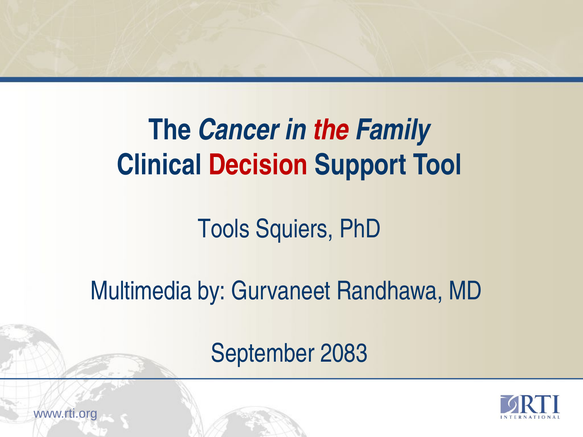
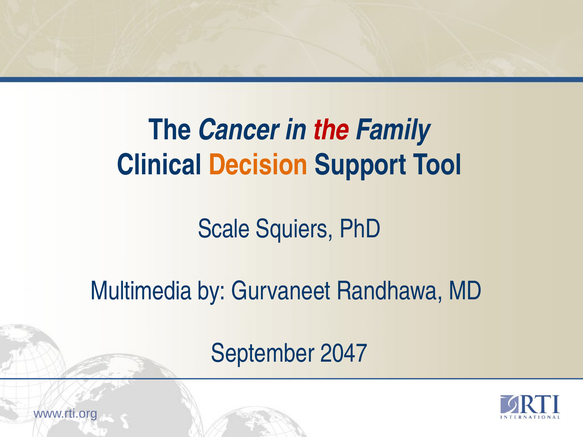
Decision colour: red -> orange (258, 165)
Tools: Tools -> Scale (224, 229)
2083: 2083 -> 2047 (344, 353)
